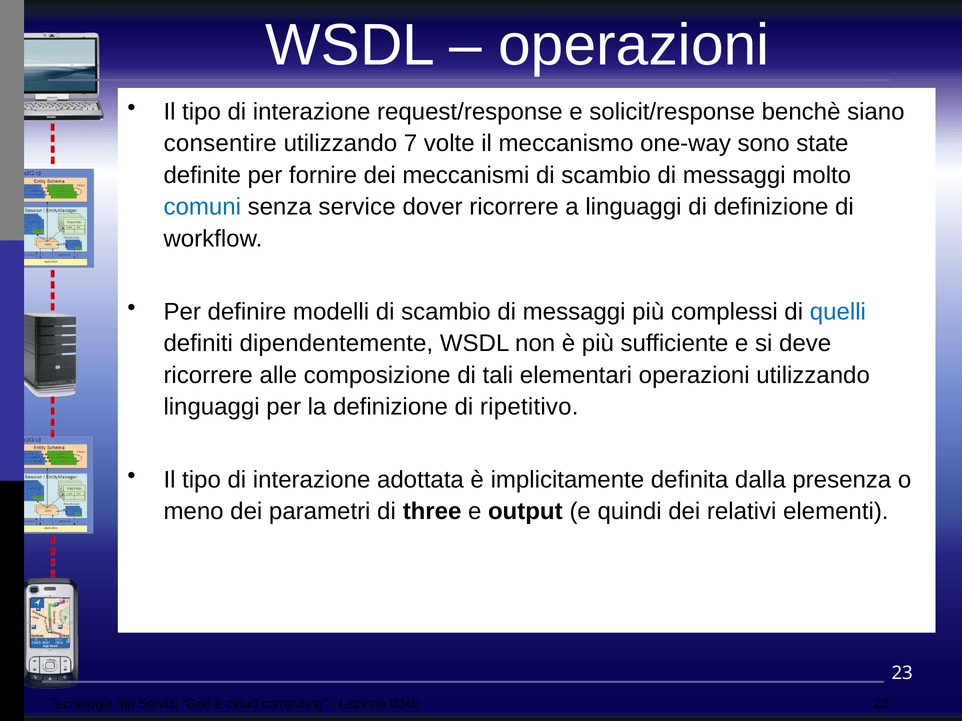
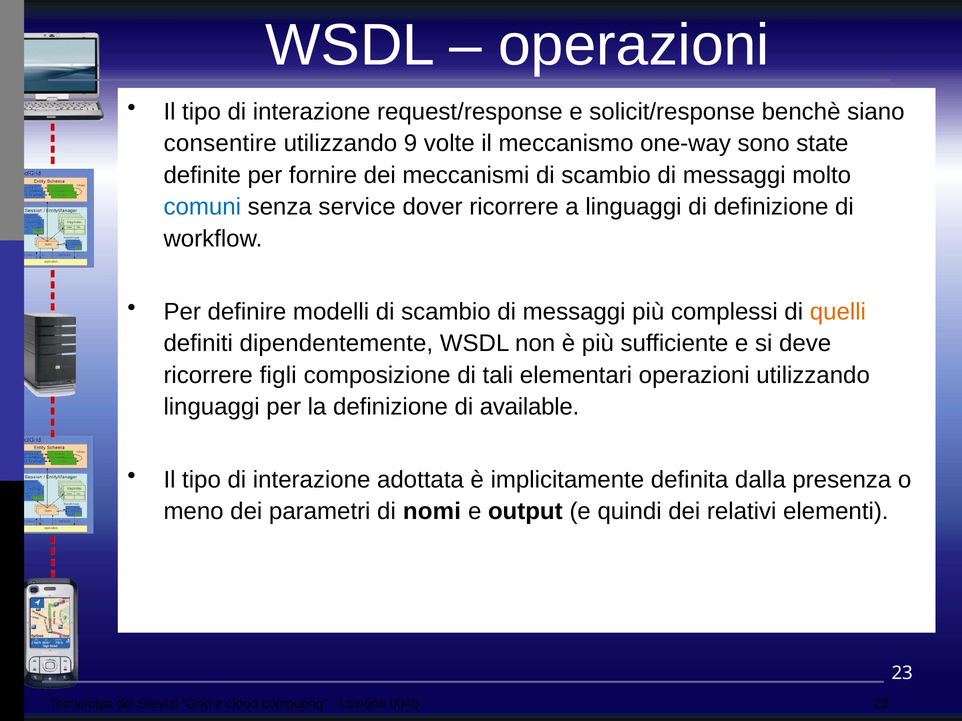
7: 7 -> 9 (410, 144)
quelli colour: blue -> orange (838, 312)
alle: alle -> figli (278, 375)
ripetitivo: ripetitivo -> available (529, 407)
three: three -> nomi (432, 512)
